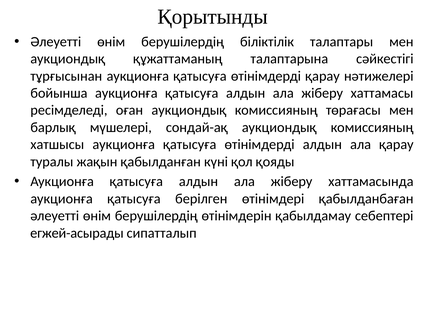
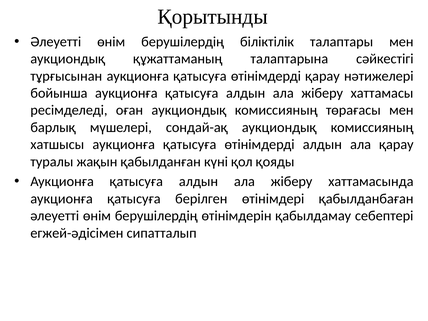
егжей-асырады: егжей-асырады -> егжей-әдісімен (77, 233)
